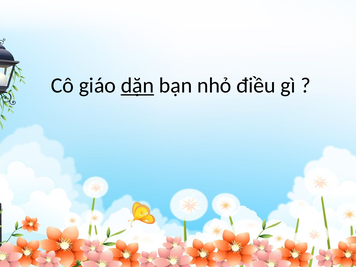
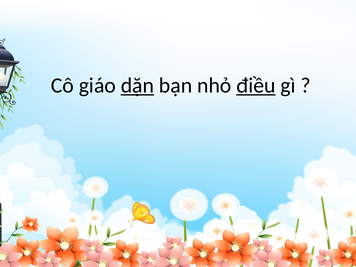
điều underline: none -> present (256, 85)
